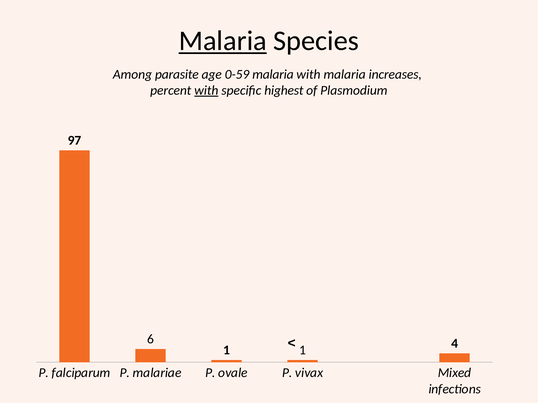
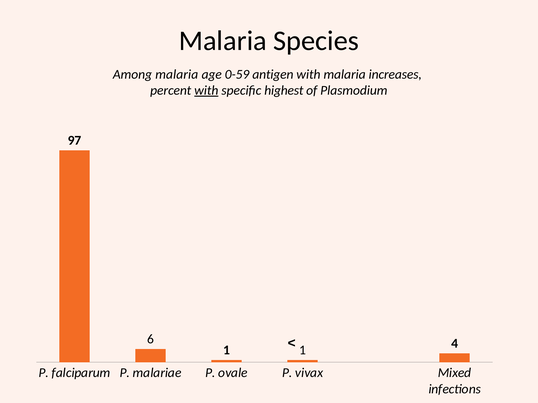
Malaria underline: present -> none (223, 41)
Among parasite: parasite -> malaria (177, 74)
0-59 malaria: malaria -> antigen (273, 74)
